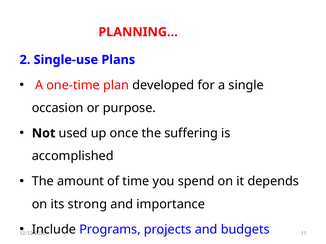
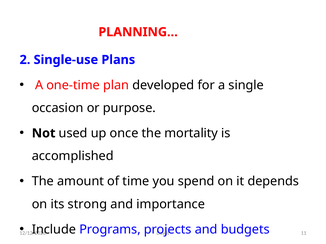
suffering: suffering -> mortality (191, 133)
